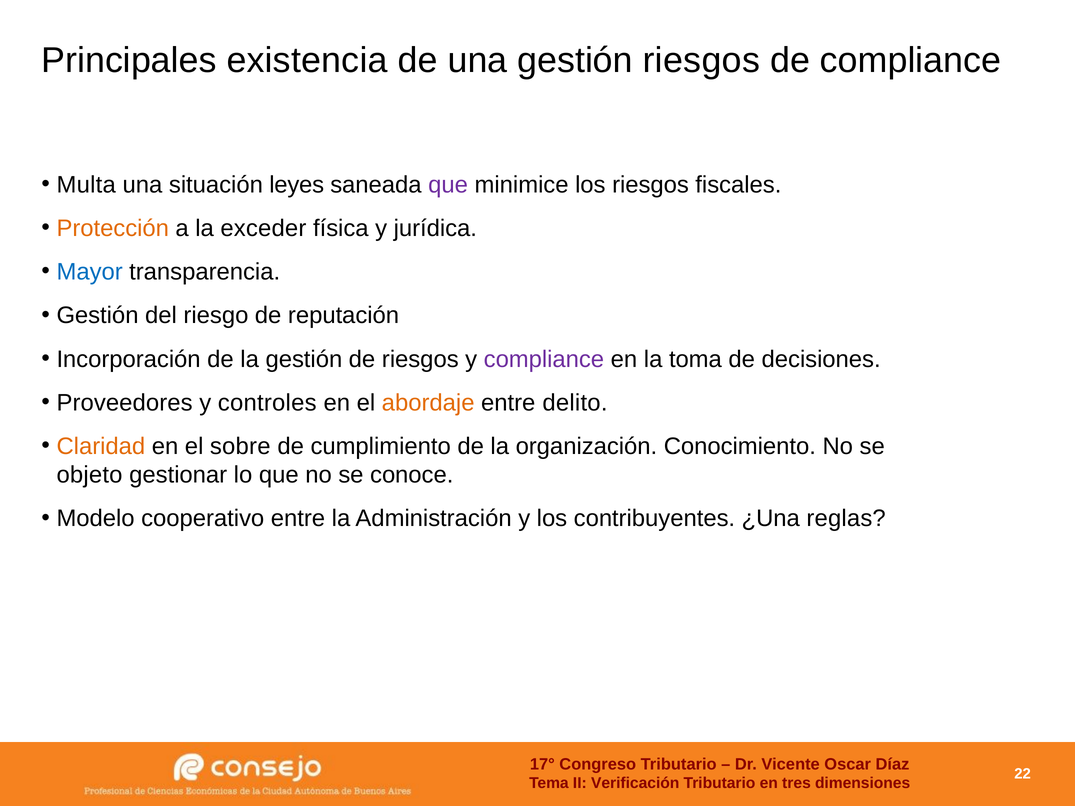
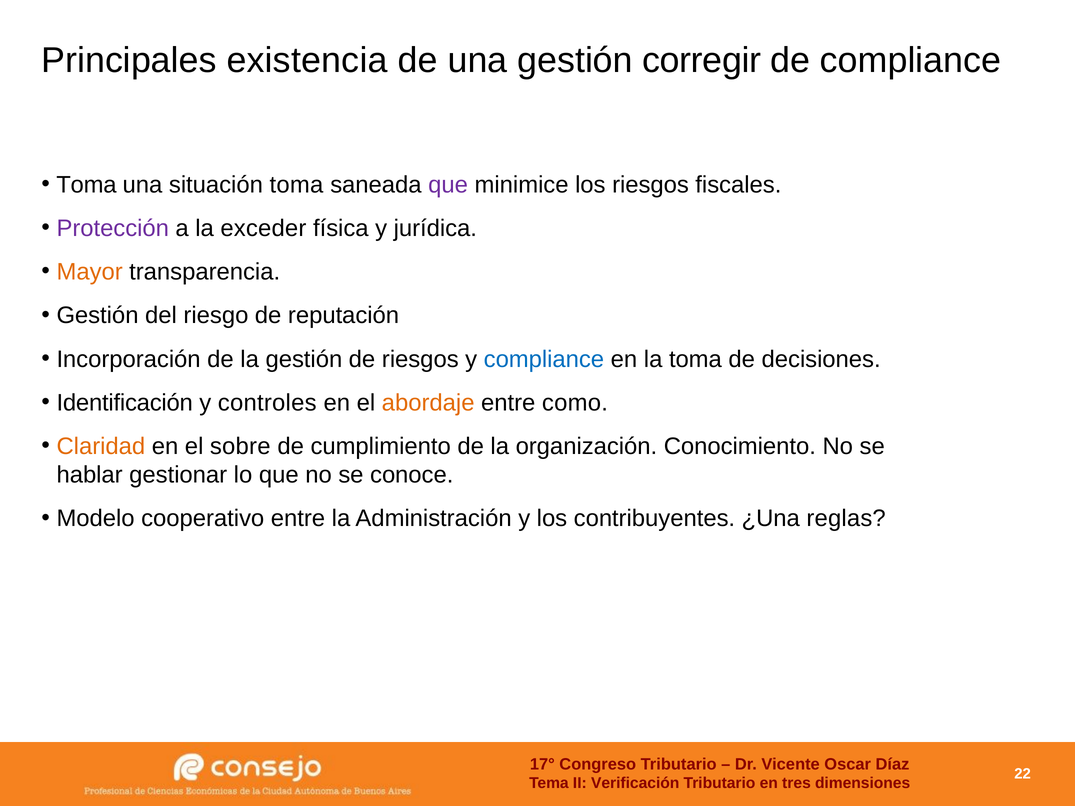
gestión riesgos: riesgos -> corregir (702, 60)
Multa: Multa -> Toma (86, 185)
situación leyes: leyes -> toma (296, 185)
Protección colour: orange -> purple (113, 228)
Mayor colour: blue -> orange (90, 272)
compliance colour: purple -> blue (544, 359)
Proveedores: Proveedores -> Identificación (125, 403)
delito: delito -> como (575, 403)
objeto: objeto -> hablar (90, 475)
